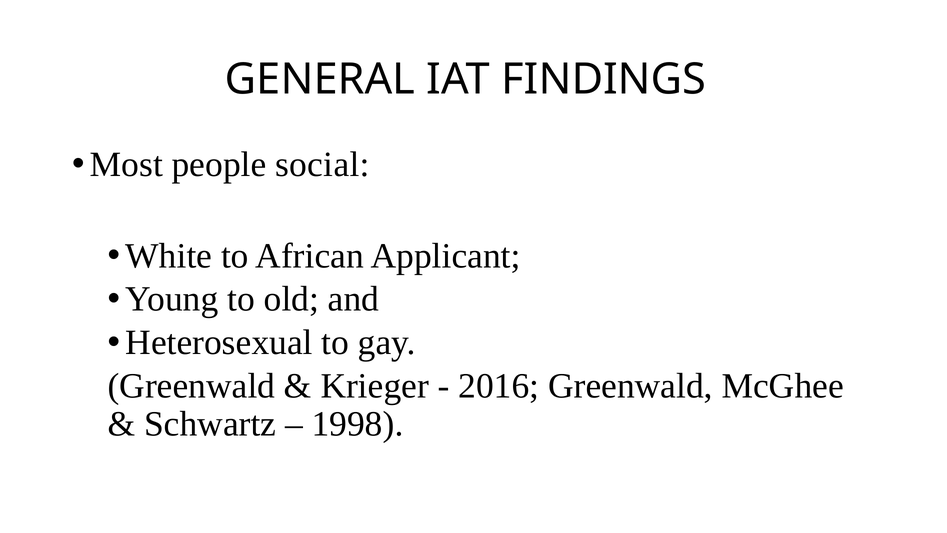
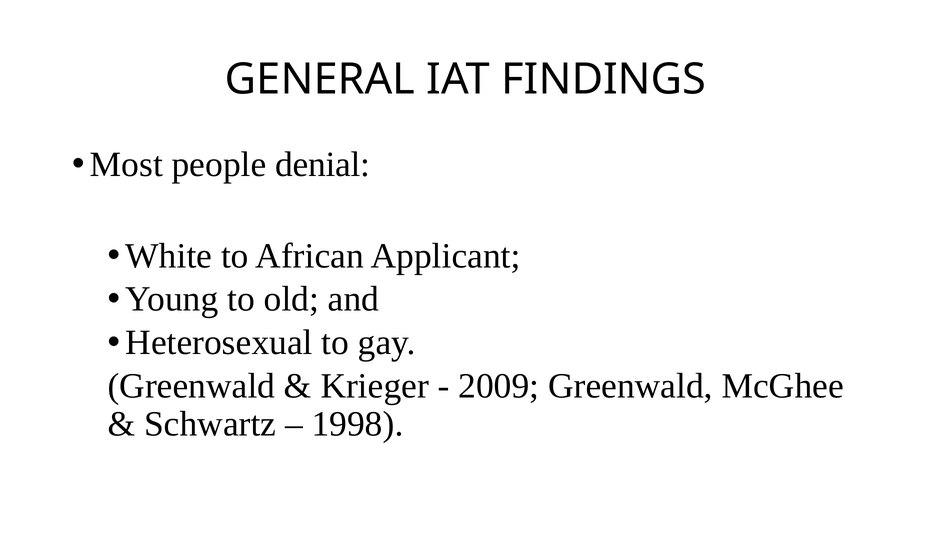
social: social -> denial (323, 164)
2016: 2016 -> 2009 (499, 386)
